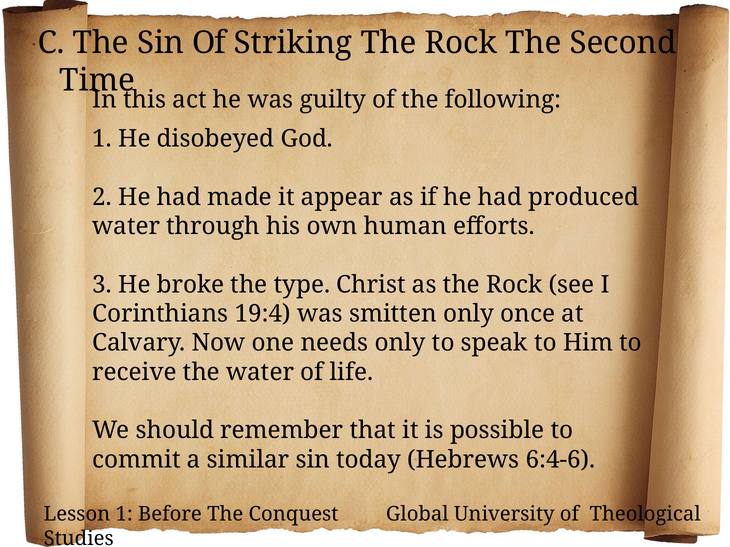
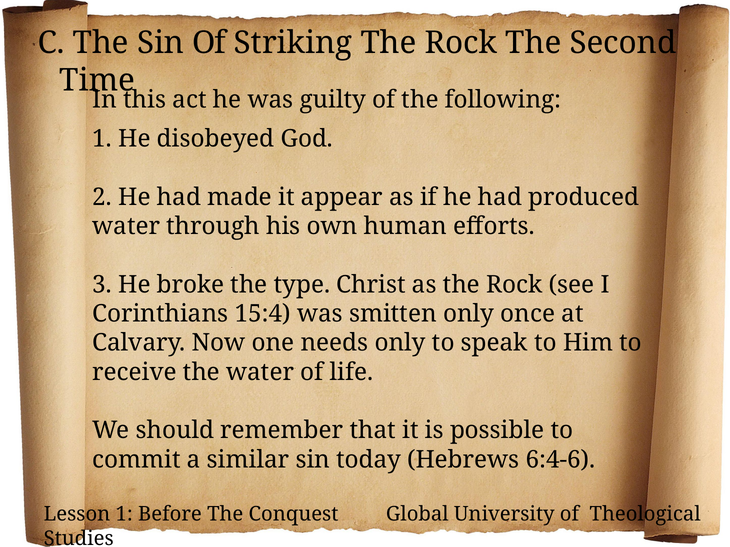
19:4: 19:4 -> 15:4 (263, 314)
